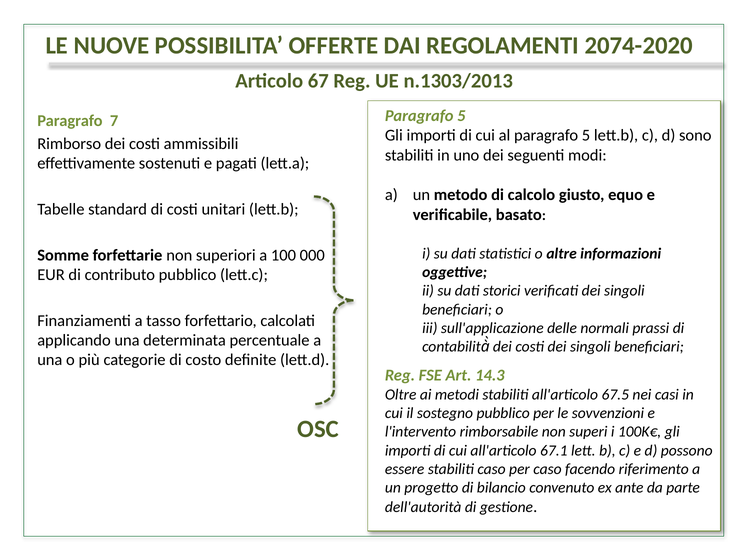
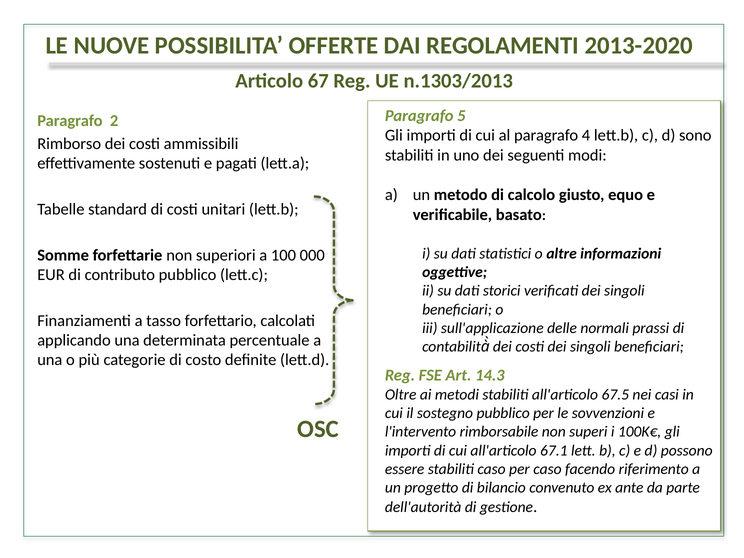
2074-2020: 2074-2020 -> 2013-2020 (639, 46)
7: 7 -> 2 (114, 121)
al paragrafo 5: 5 -> 4 (586, 135)
